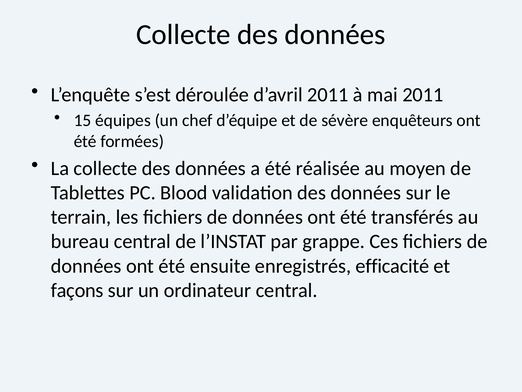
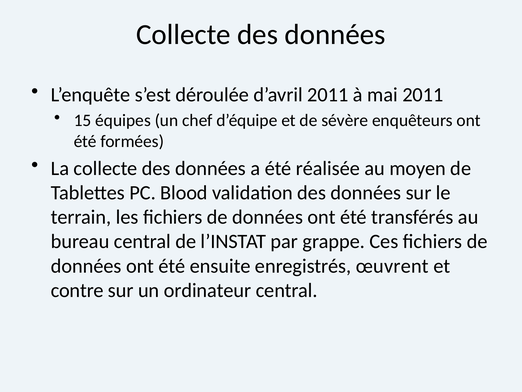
efficacité: efficacité -> œuvrent (392, 266)
façons: façons -> contre (77, 290)
